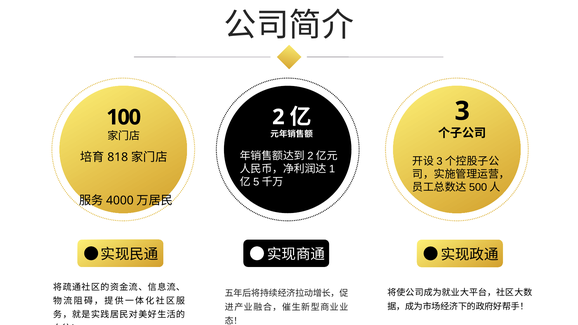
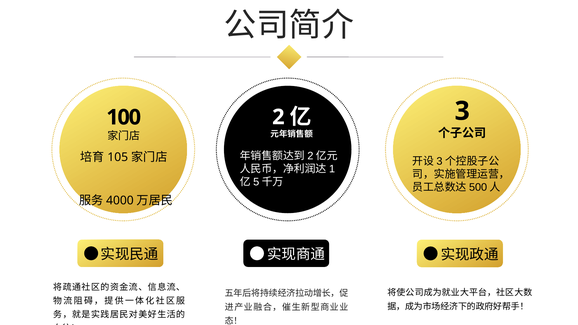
818: 818 -> 105 (118, 157)
